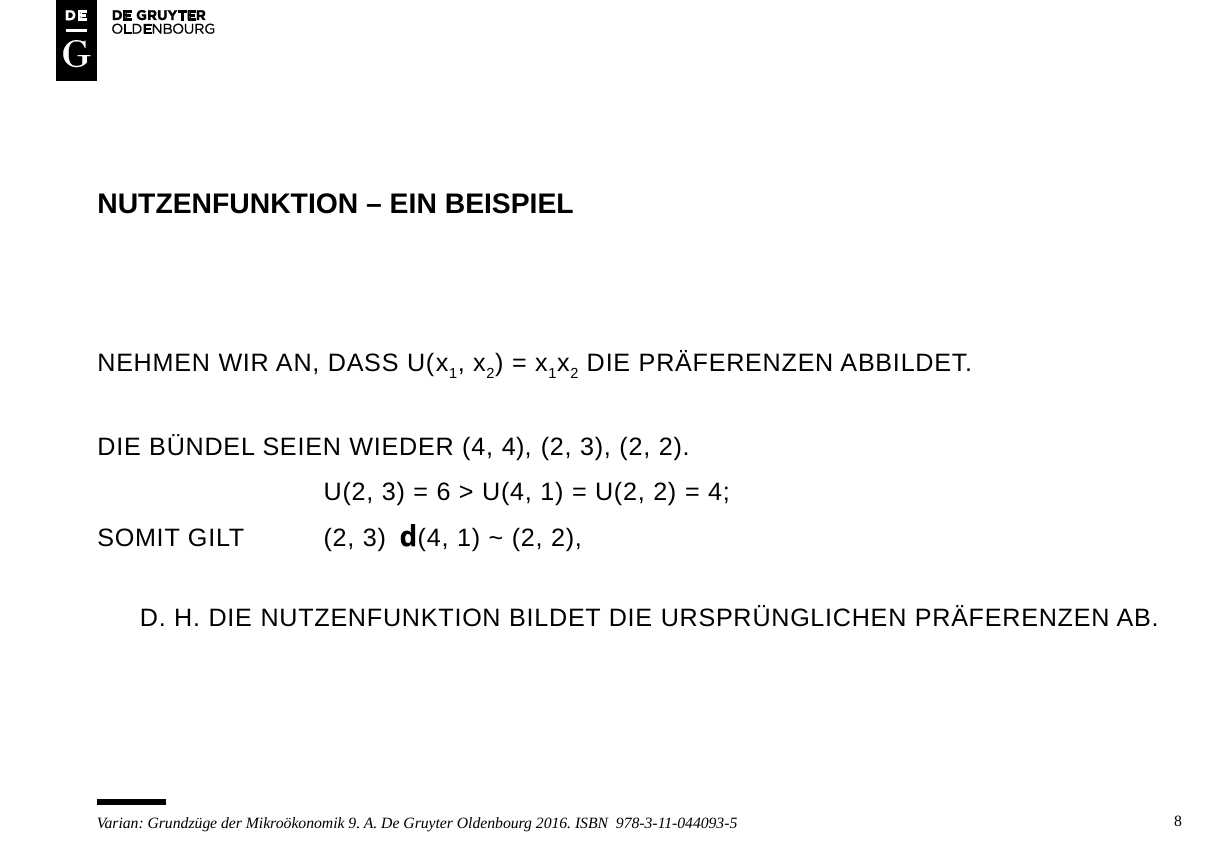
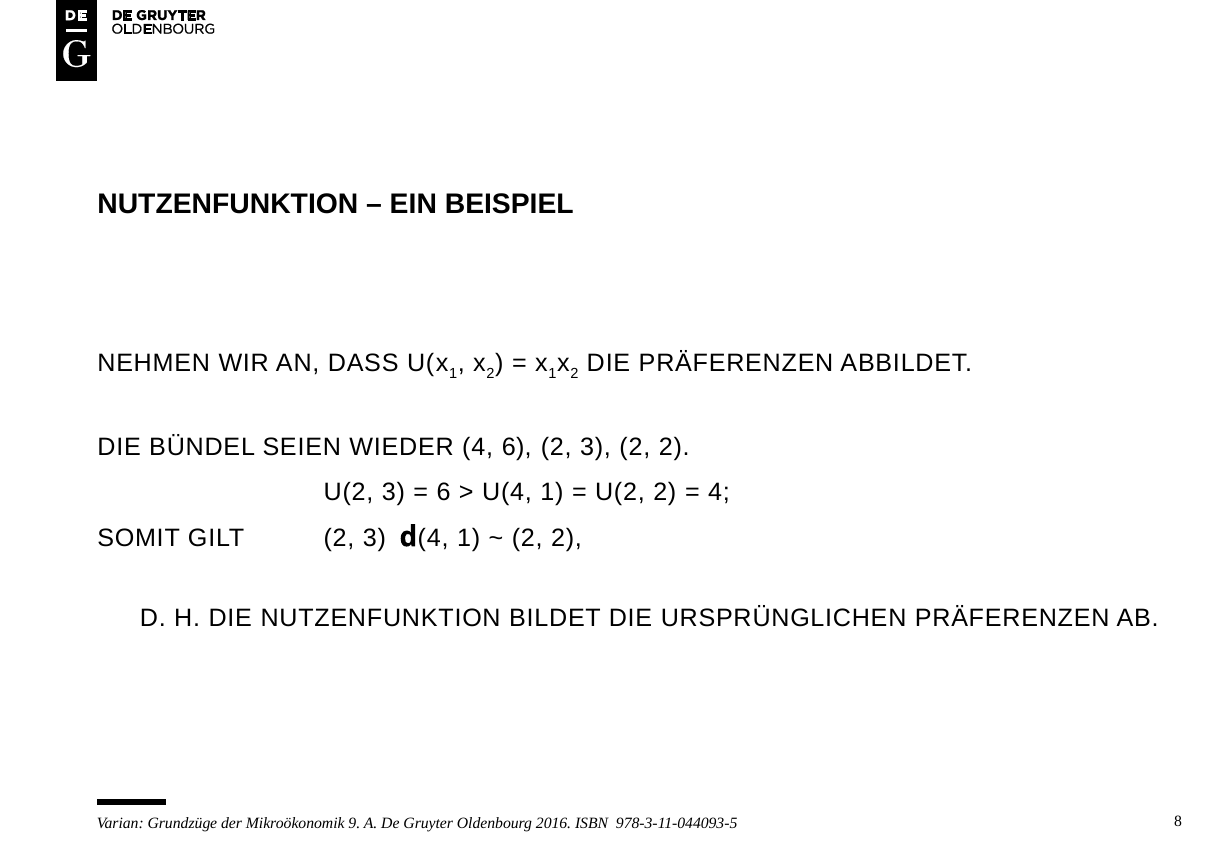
4 4: 4 -> 6 (517, 448)
